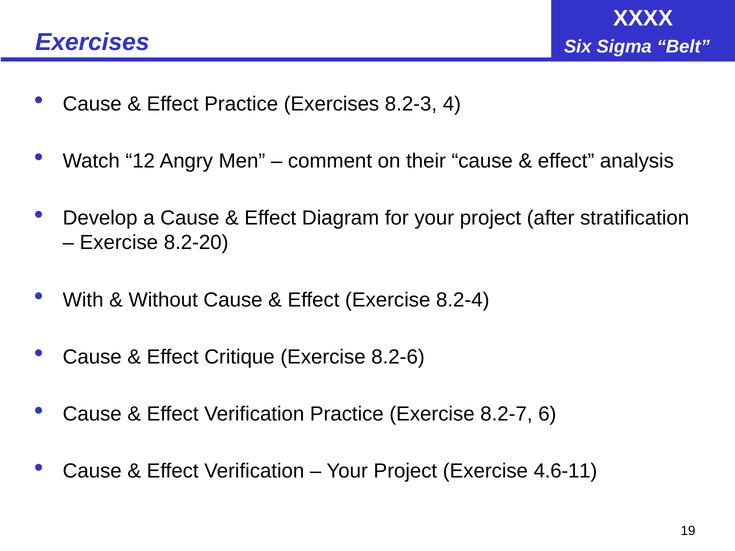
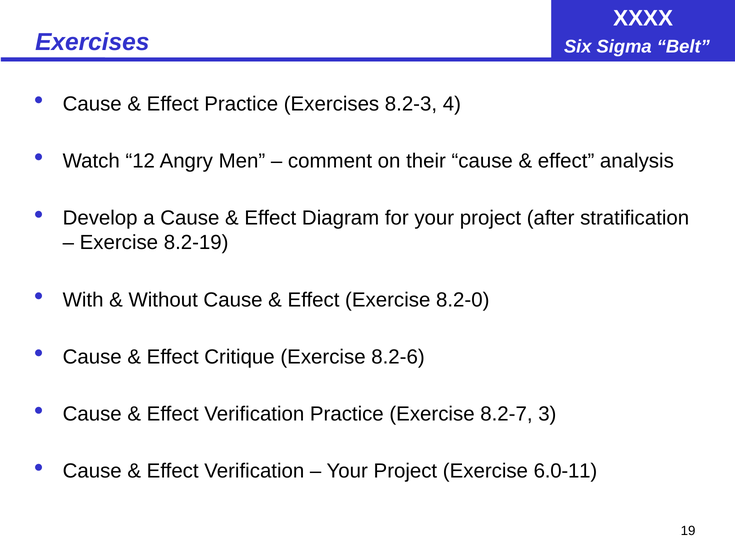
8.2-20: 8.2-20 -> 8.2-19 (196, 243)
8.2-4: 8.2-4 -> 8.2-0 (463, 300)
6: 6 -> 3 (547, 414)
4.6-11: 4.6-11 -> 6.0-11 (565, 471)
